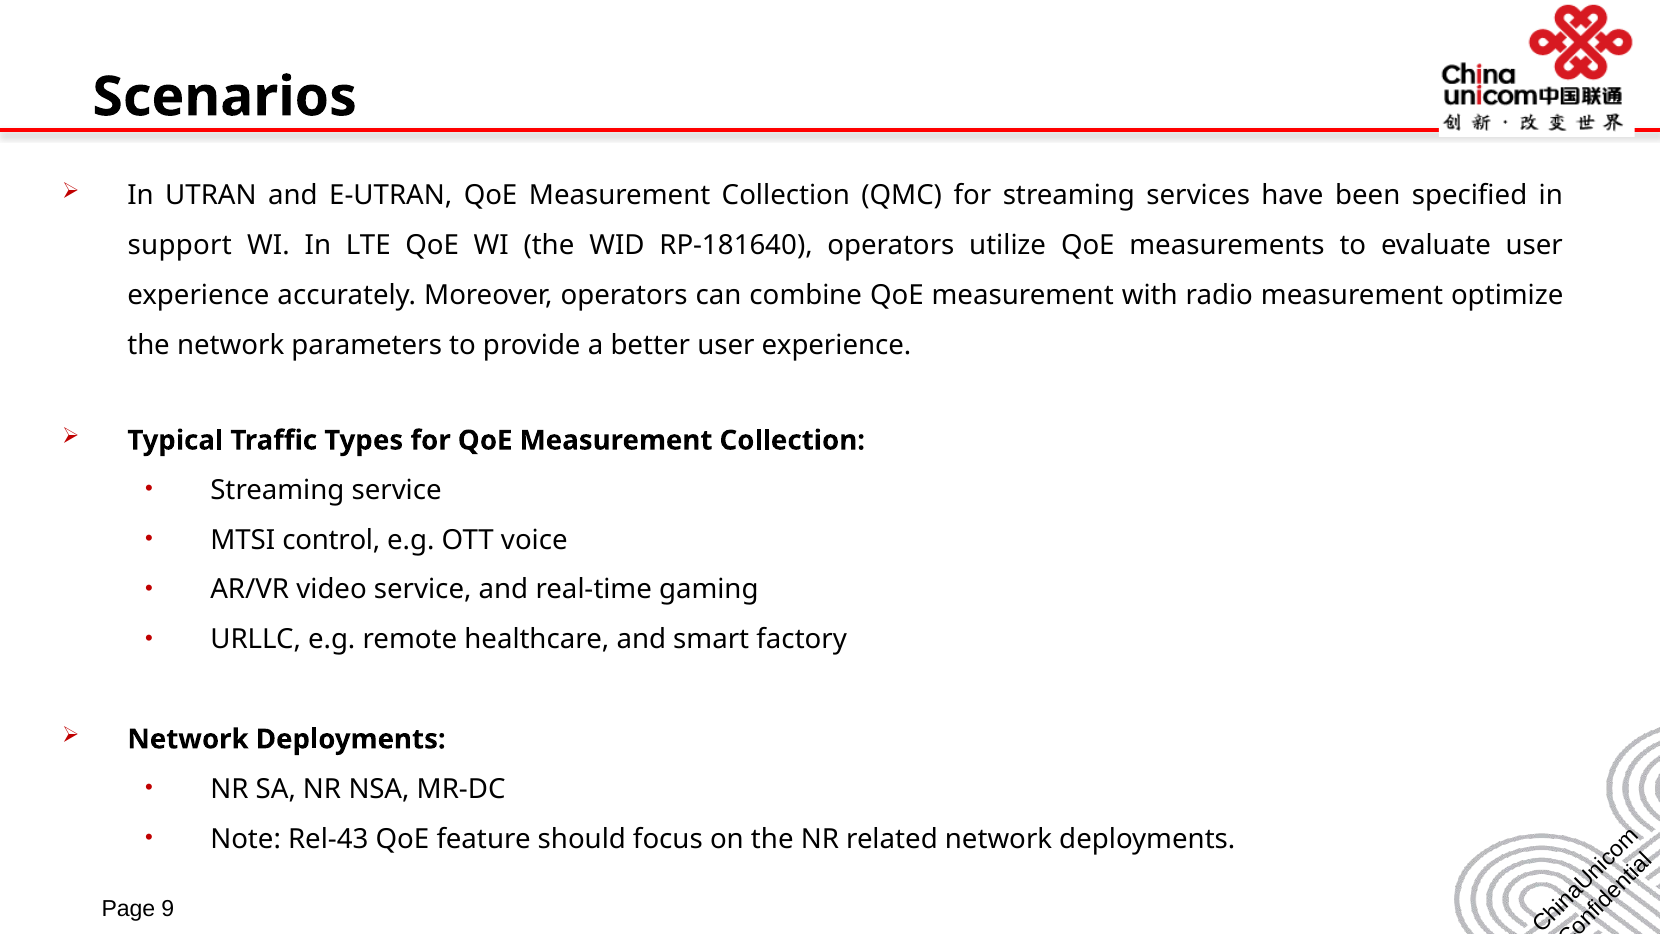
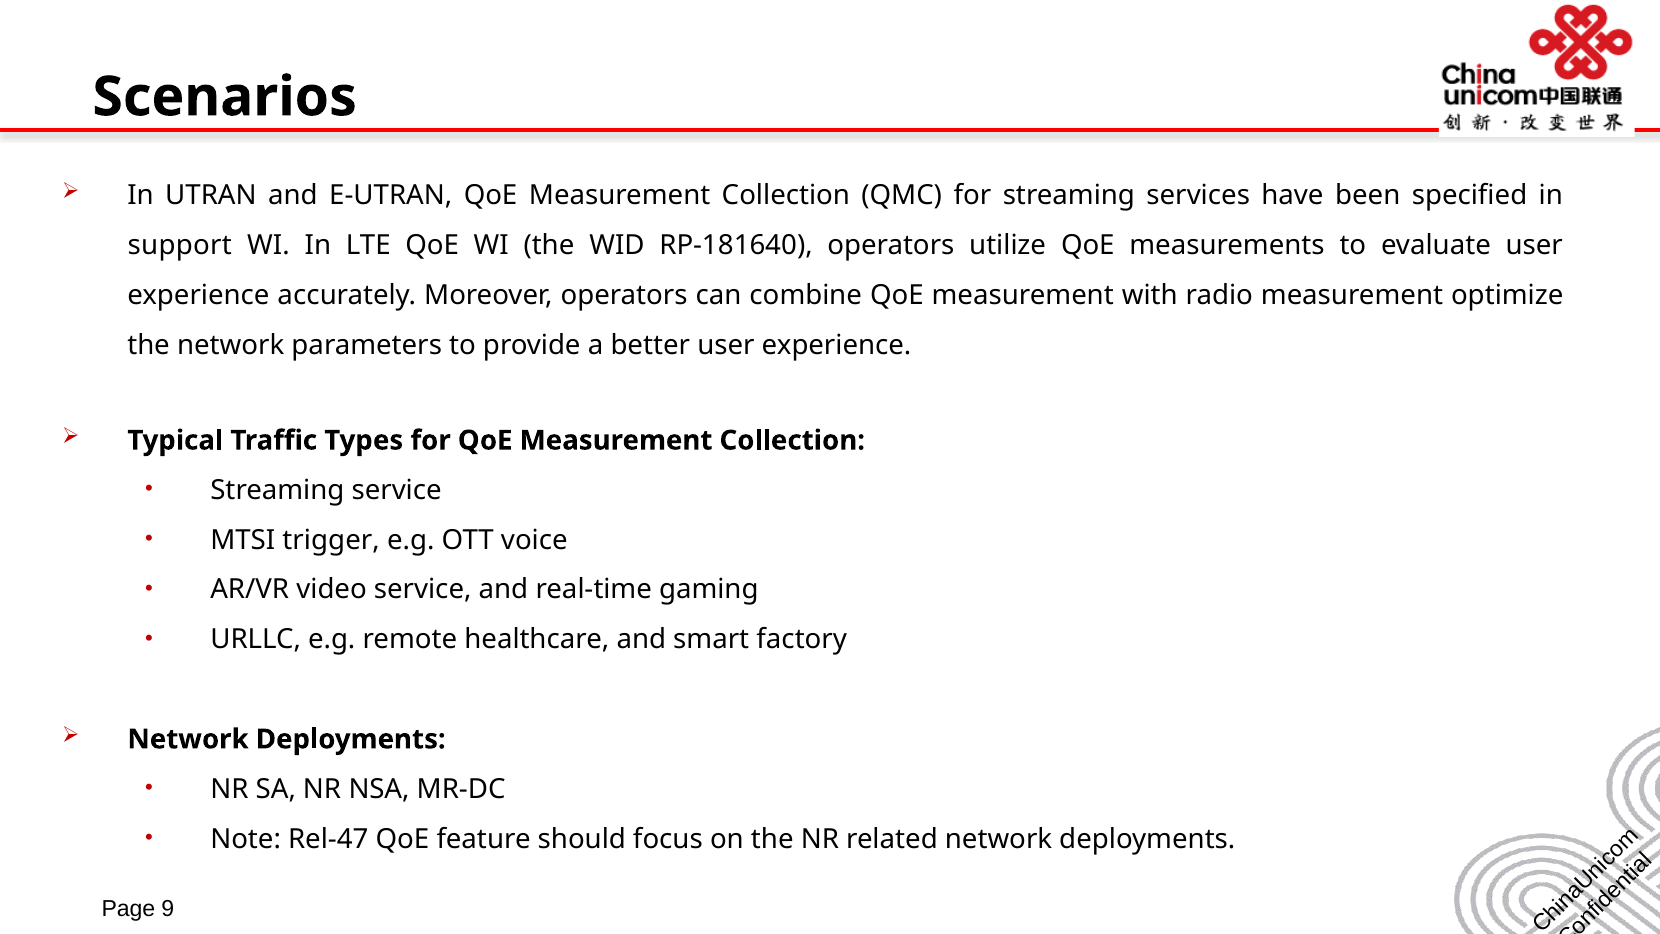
control: control -> trigger (331, 540)
Rel-43: Rel-43 -> Rel-47 (328, 839)
